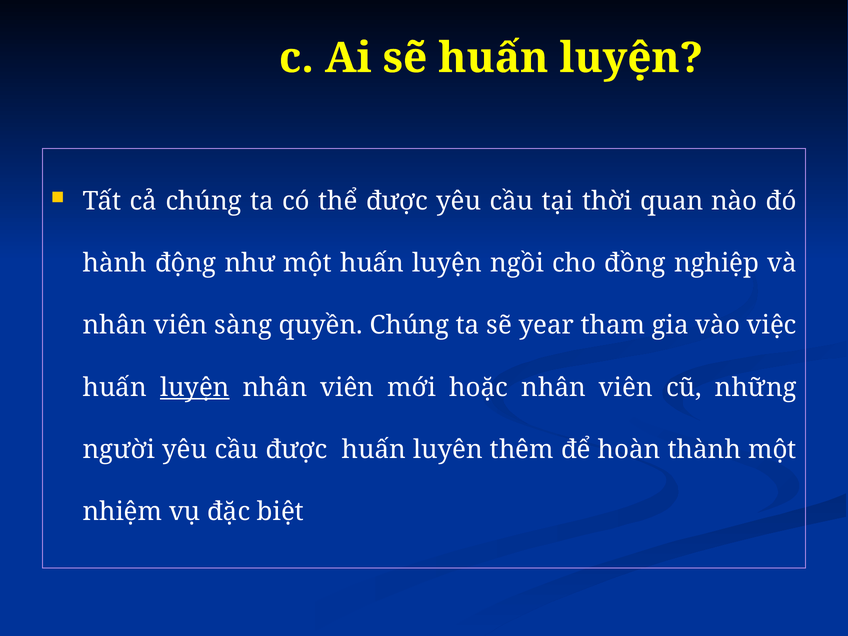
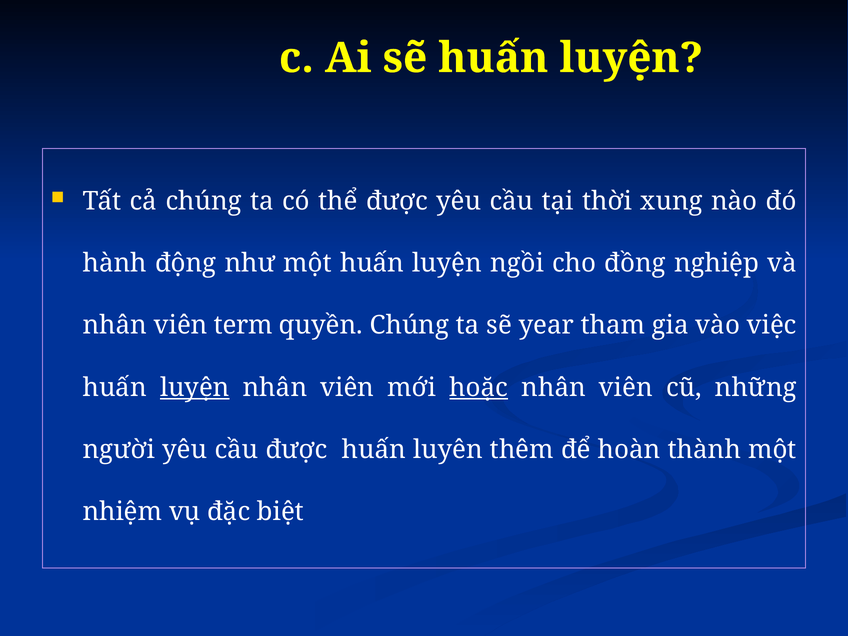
quan: quan -> xung (672, 201)
sàng: sàng -> term (243, 325)
hoặc underline: none -> present (479, 388)
